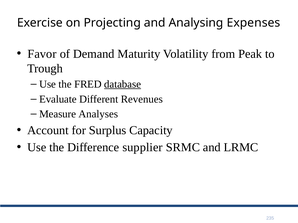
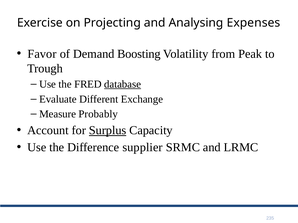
Maturity: Maturity -> Boosting (139, 54)
Revenues: Revenues -> Exchange (142, 99)
Analyses: Analyses -> Probably (98, 114)
Surplus underline: none -> present (108, 131)
